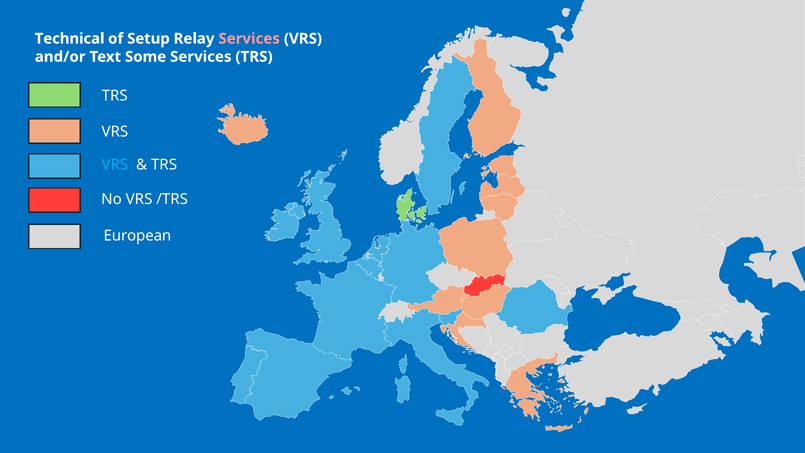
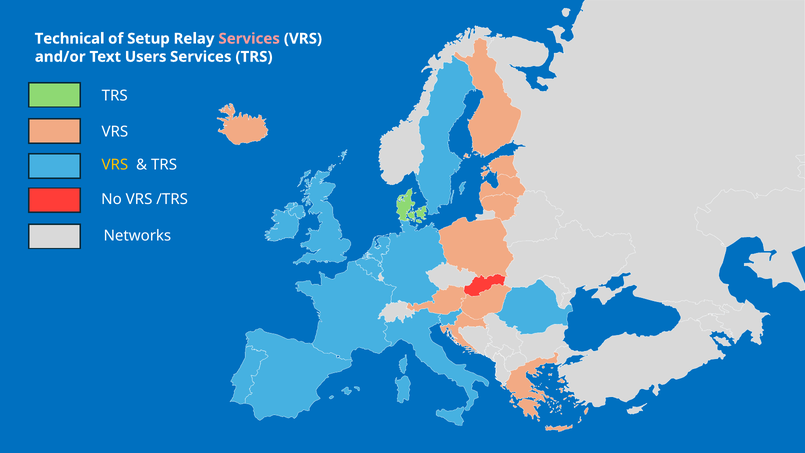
Some: Some -> Users (146, 57)
VRS colour: light blue -> yellow (115, 165)
European: European -> Networks (137, 236)
